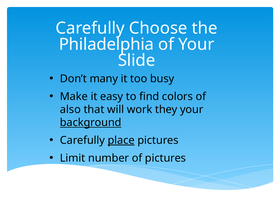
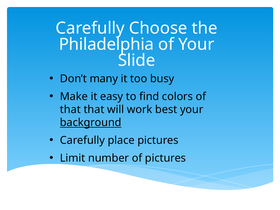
also: also -> that (70, 109)
they: they -> best (166, 109)
place underline: present -> none (121, 140)
